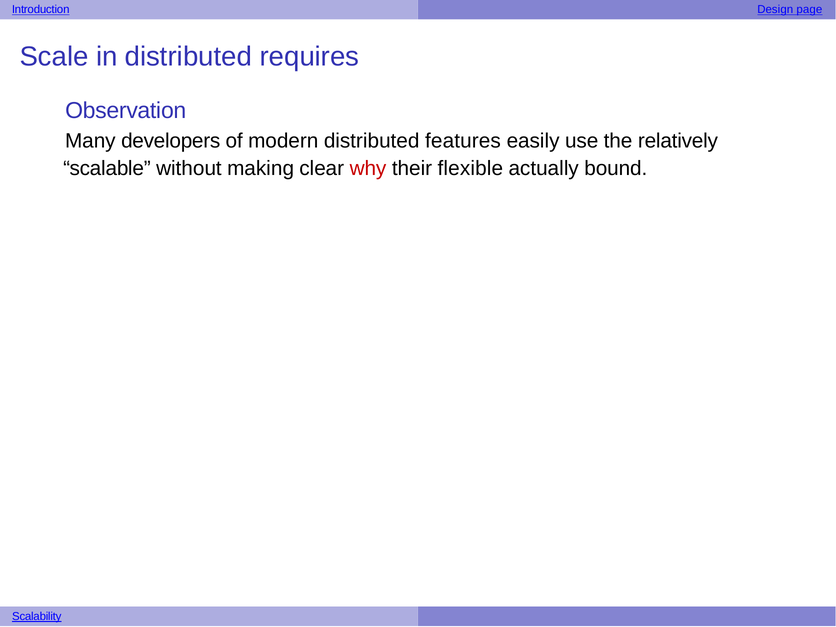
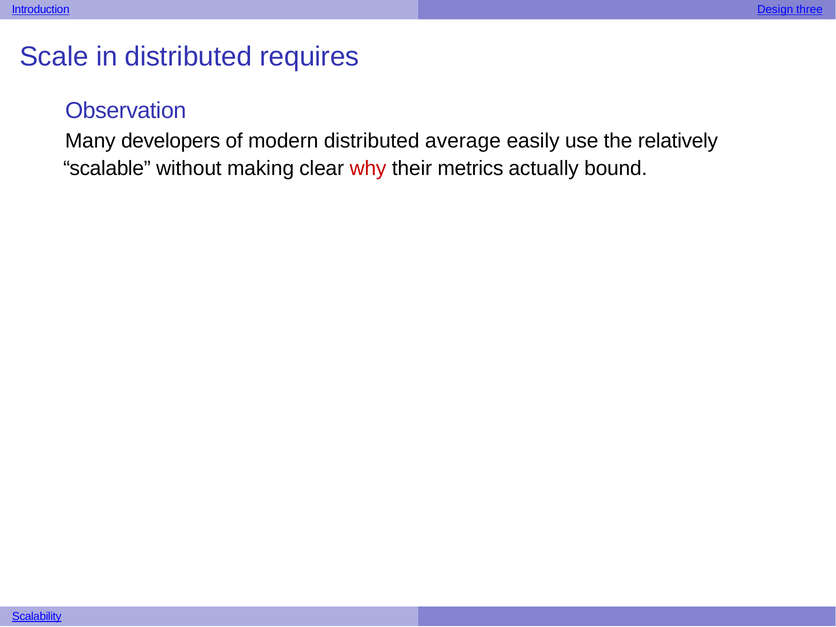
page: page -> three (809, 10)
features: features -> average (463, 141)
flexible: flexible -> metrics (471, 169)
